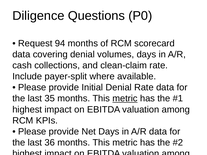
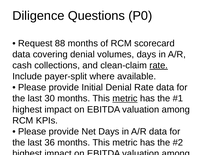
94: 94 -> 88 (60, 43)
rate underline: none -> present (159, 65)
35: 35 -> 30 (50, 99)
